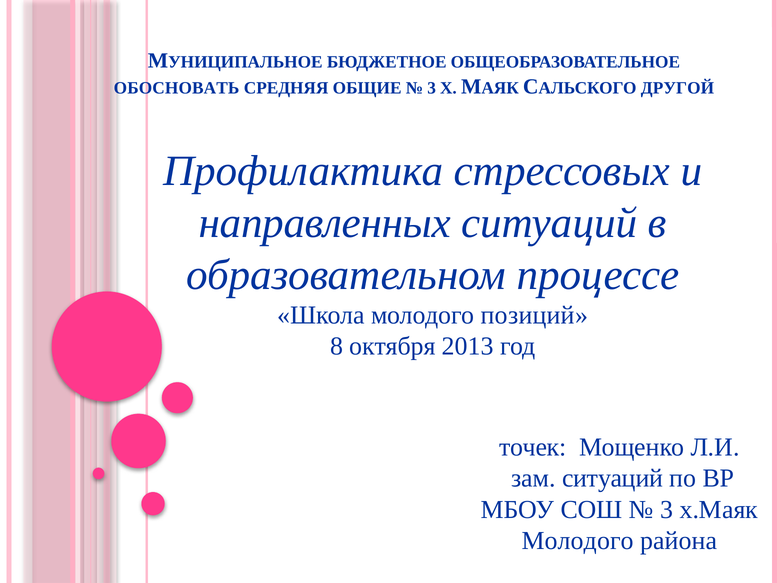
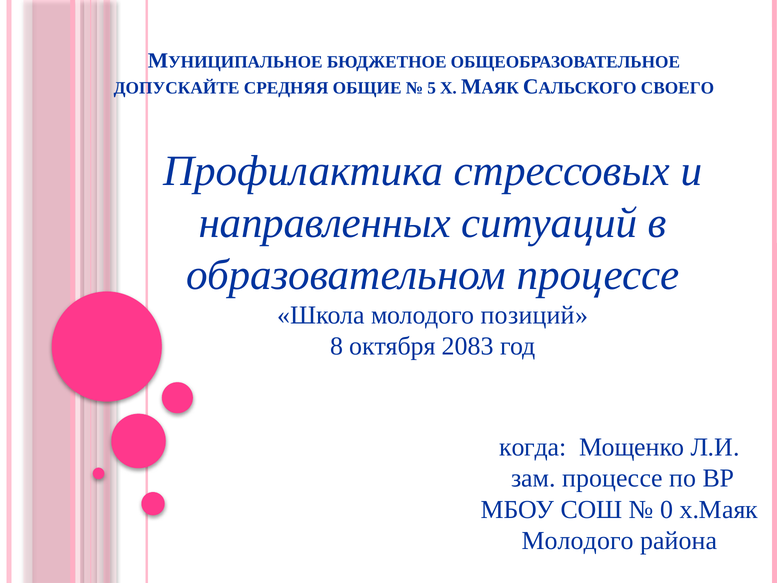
ОБОСНОВАТЬ: ОБОСНОВАТЬ -> ДОПУСКАЙТЕ (177, 88)
3: 3 -> 5 (432, 88)
ДРУГОЙ: ДРУГОЙ -> СВОЕГО (677, 88)
2013: 2013 -> 2083 (468, 346)
точек: точек -> когда (533, 447)
зам ситуаций: ситуаций -> процессе (612, 478)
3: 3 -> 0 (667, 509)
